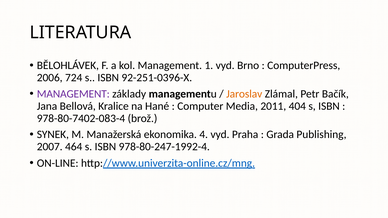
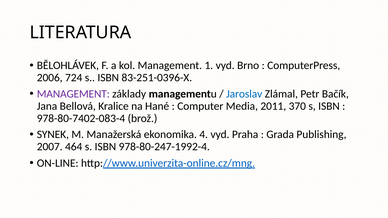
92-251-0396-X: 92-251-0396-X -> 83-251-0396-X (157, 78)
Jaroslav colour: orange -> blue (244, 94)
404: 404 -> 370 (297, 106)
